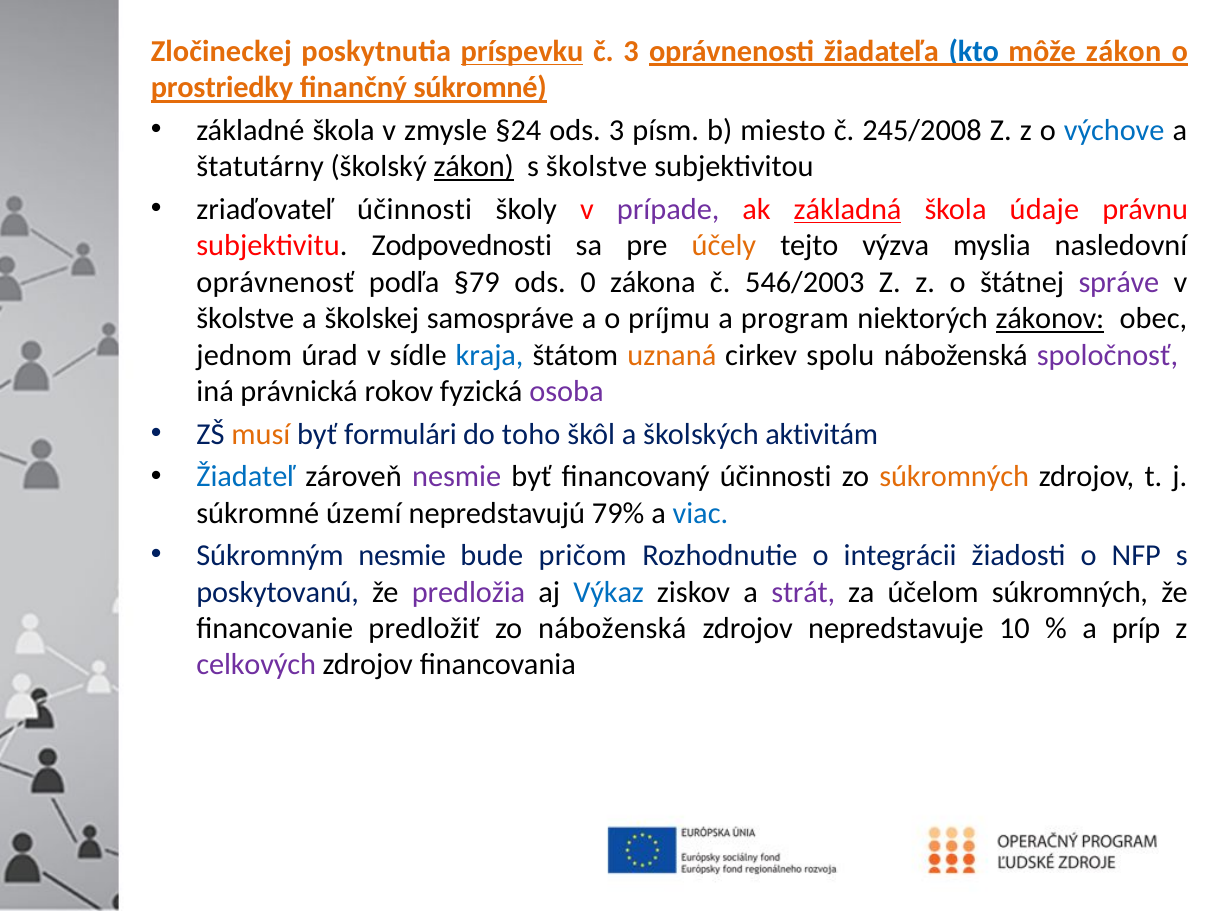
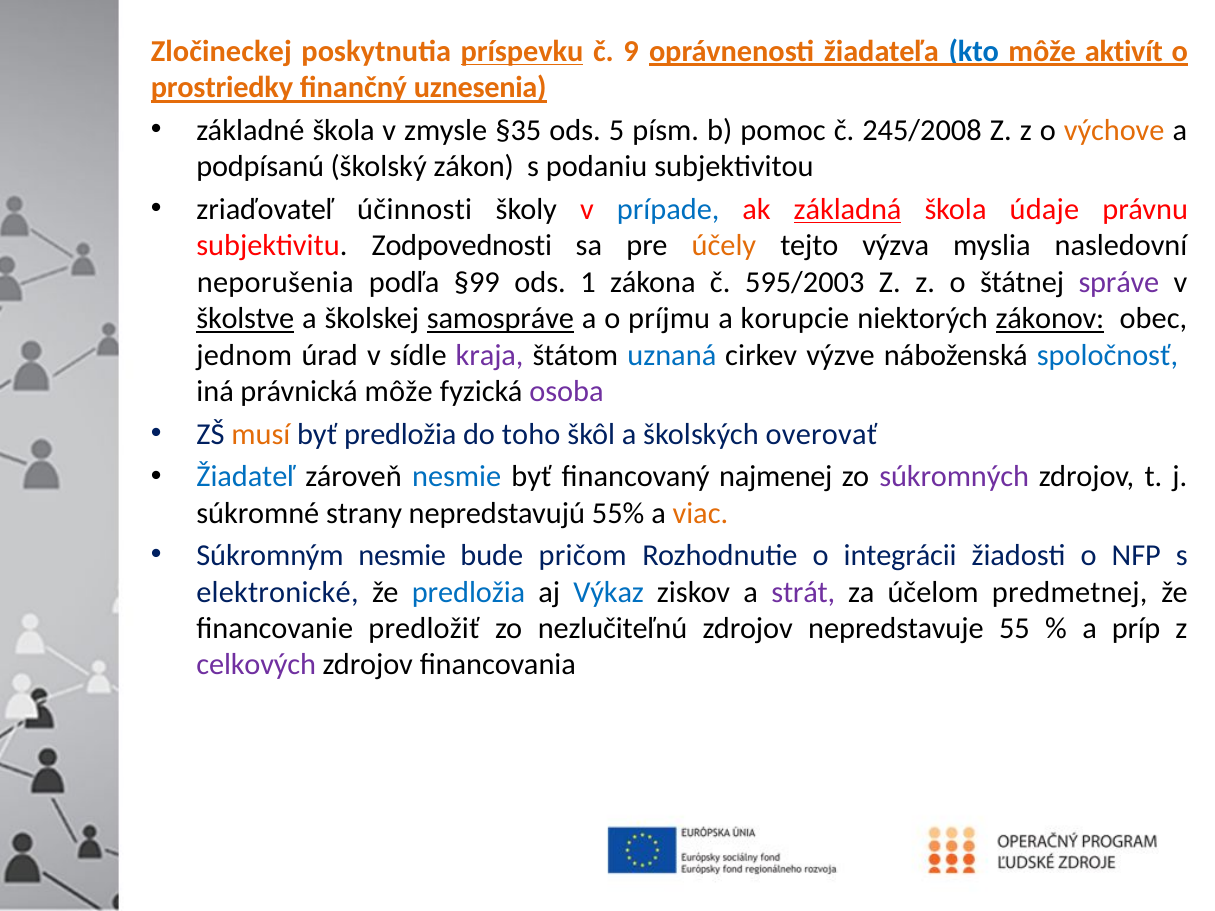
č 3: 3 -> 9 (631, 51)
môže zákon: zákon -> aktivít (1124, 51)
finančný súkromné: súkromné -> uznesenia (480, 88)
§24: §24 -> §35 (518, 130)
ods 3: 3 -> 5 (617, 130)
miesto: miesto -> pomoc (783, 130)
výchove colour: blue -> orange (1114, 130)
štatutárny: štatutárny -> podpísanú (260, 167)
zákon underline: present -> none (474, 167)
s školstve: školstve -> podaniu (597, 167)
prípade colour: purple -> blue (668, 209)
oprávnenosť: oprávnenosť -> neporušenia (275, 282)
§79: §79 -> §99 (477, 282)
0: 0 -> 1 (588, 282)
546/2003: 546/2003 -> 595/2003 (805, 282)
školstve underline: none -> present (245, 319)
samospráve underline: none -> present (500, 319)
program: program -> korupcie (795, 319)
kraja colour: blue -> purple (490, 355)
uznaná colour: orange -> blue (672, 355)
spolu: spolu -> výzve (840, 355)
spoločnosť colour: purple -> blue (1107, 355)
právnická rokov: rokov -> môže (399, 392)
byť formulári: formulári -> predložia (400, 434)
aktivitám: aktivitám -> overovať (822, 434)
nesmie colour: purple -> blue (457, 477)
financovaný účinnosti: účinnosti -> najmenej (776, 477)
súkromných colour: orange -> purple (954, 477)
území: území -> strany (364, 513)
79%: 79% -> 55% (618, 513)
viac colour: blue -> orange (700, 513)
poskytovanú: poskytovanú -> elektronické (277, 592)
predložia colour: purple -> blue (469, 592)
účelom súkromných: súkromných -> predmetnej (1070, 592)
zo náboženská: náboženská -> nezlučiteľnú (612, 629)
10: 10 -> 55 (1014, 629)
